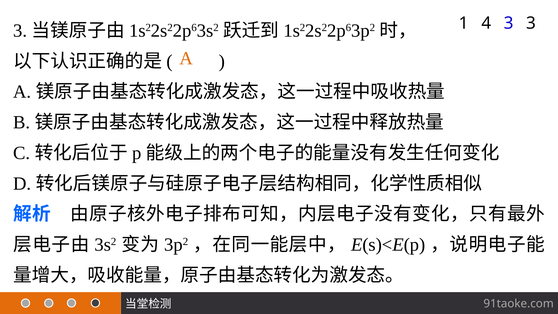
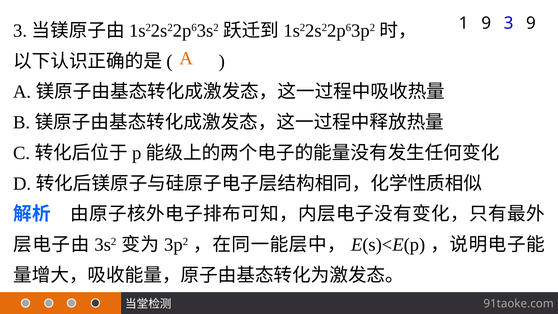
1 4: 4 -> 9 (486, 23)
3 3: 3 -> 9 (531, 23)
